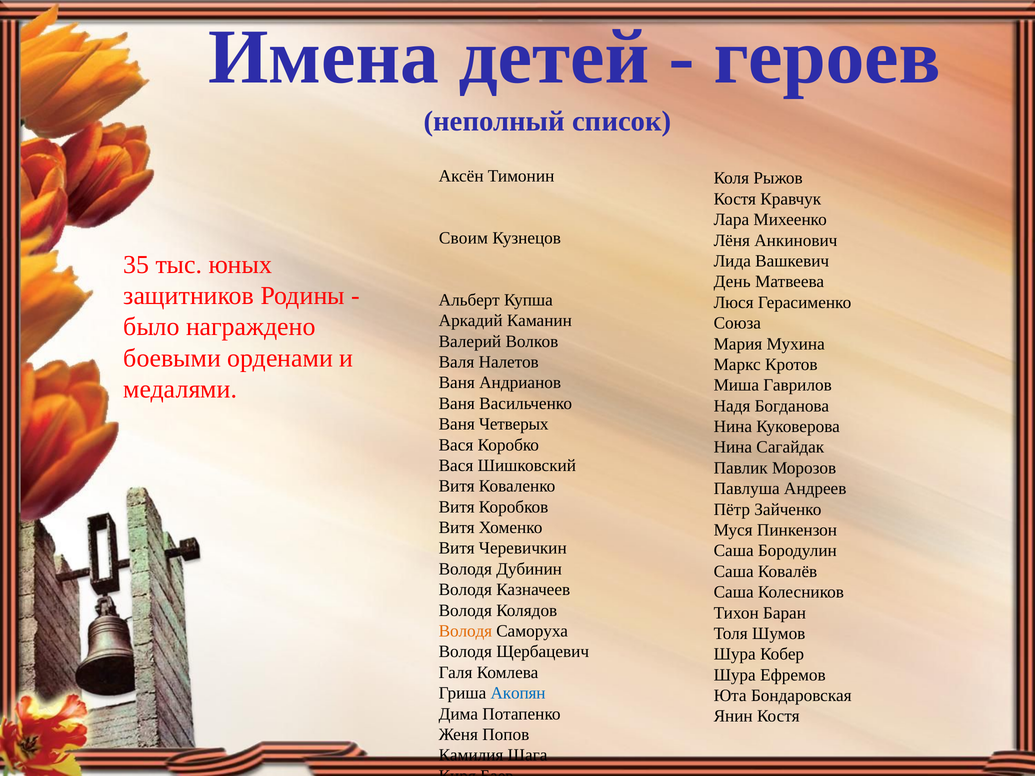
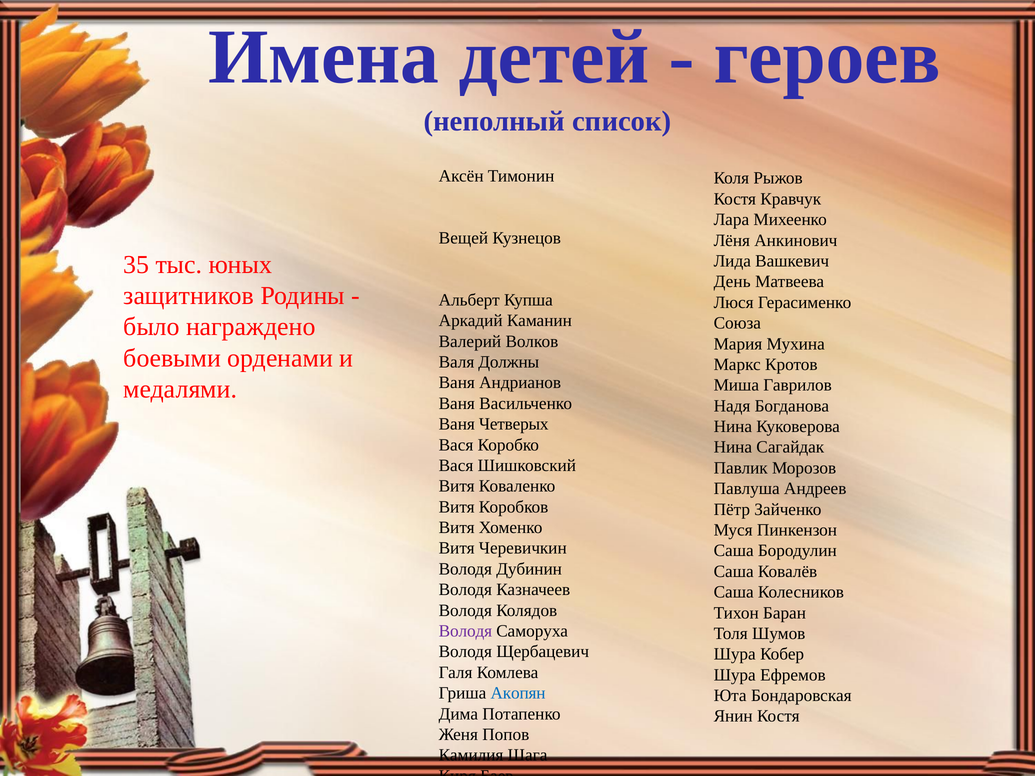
Своим: Своим -> Вещей (463, 238)
Налетов: Налетов -> Должны (509, 362)
Володя colour: orange -> purple (465, 631)
